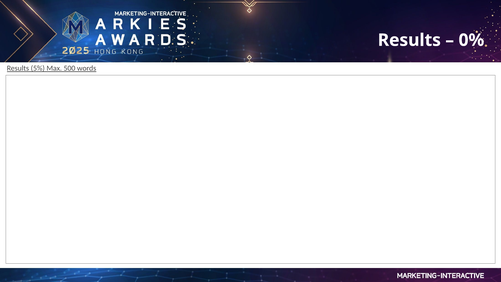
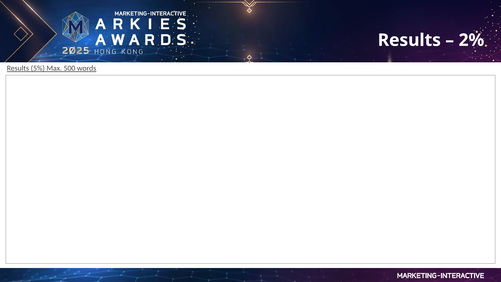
0%: 0% -> 2% (471, 40)
